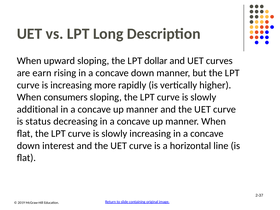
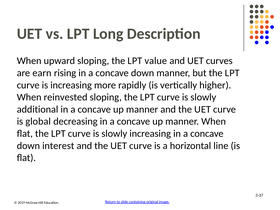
dollar: dollar -> value (156, 61)
consumers: consumers -> reinvested (66, 97)
status: status -> global (38, 121)
